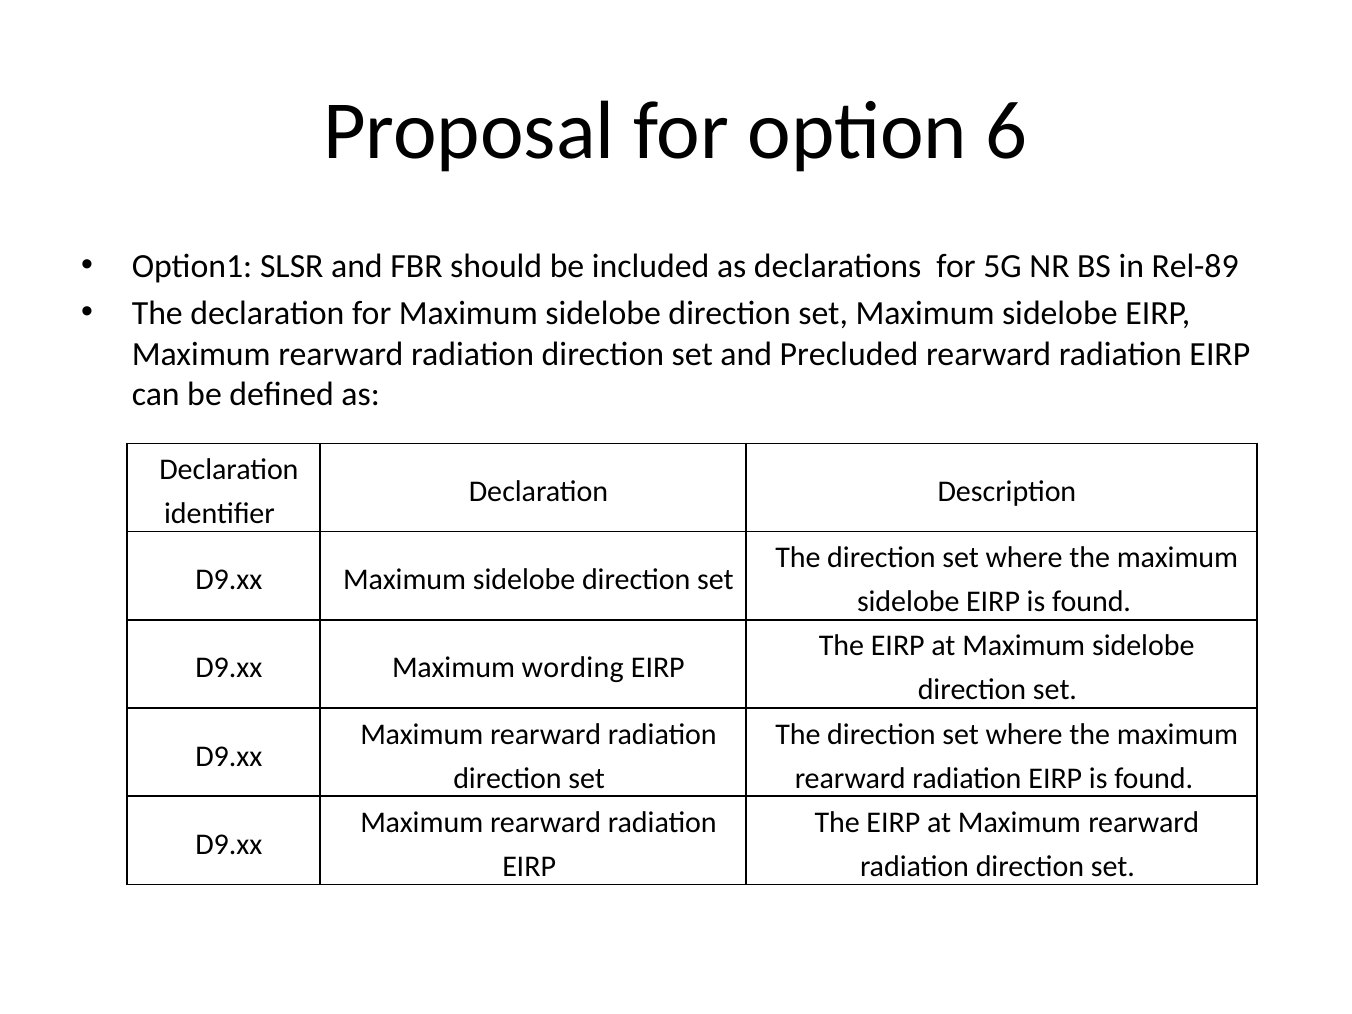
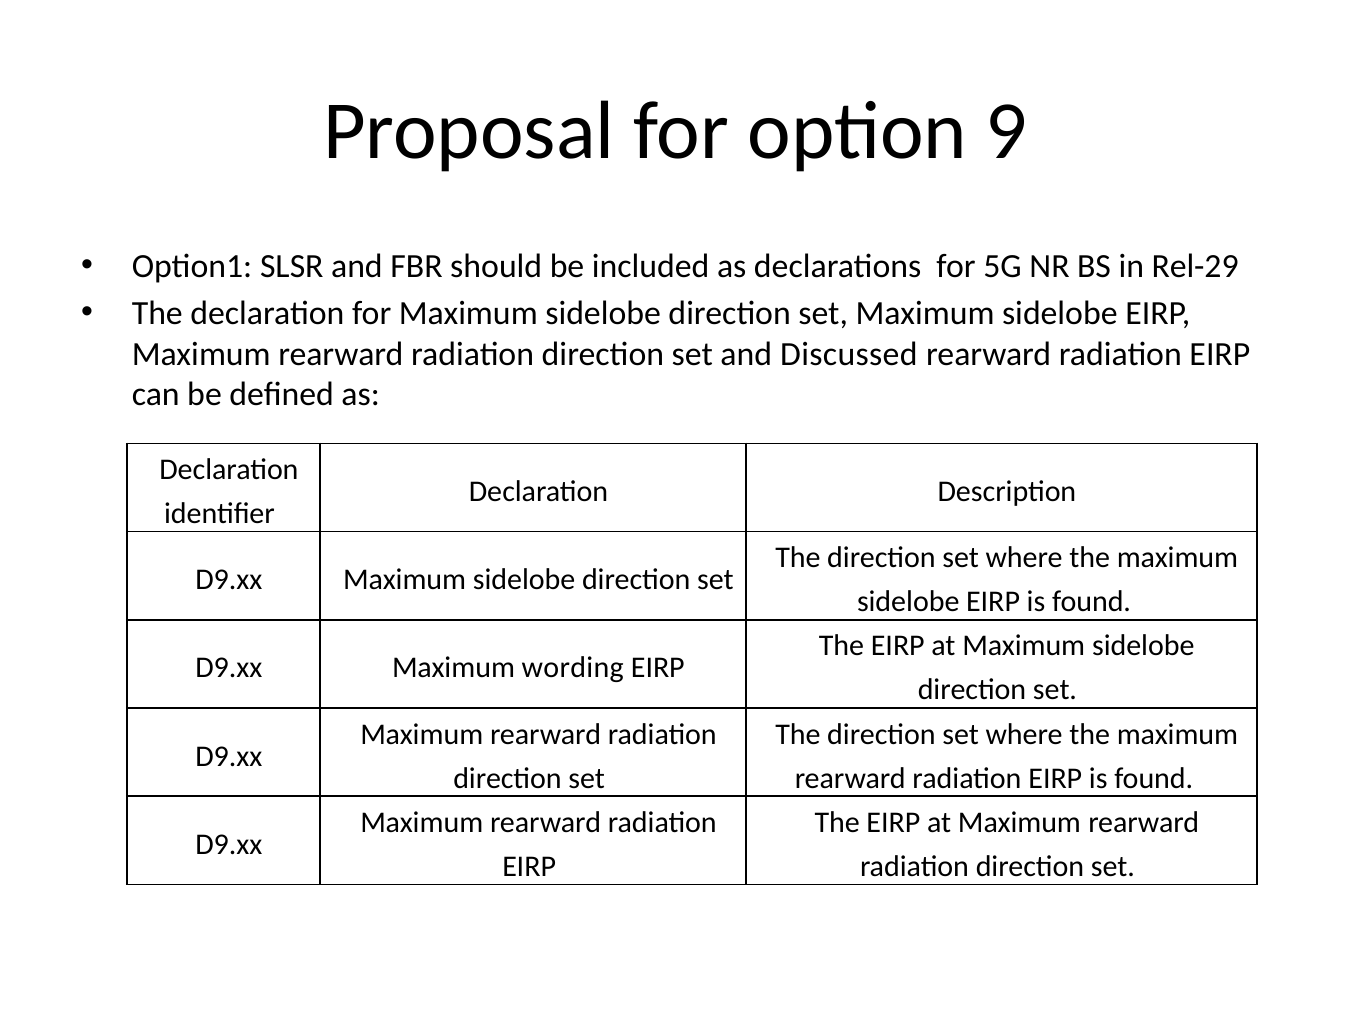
6: 6 -> 9 (1007, 131)
Rel-89: Rel-89 -> Rel-29 (1195, 266)
Precluded: Precluded -> Discussed (849, 354)
